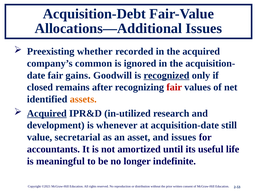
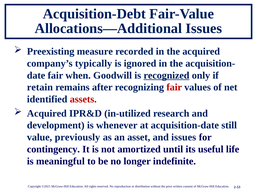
whether: whether -> measure (95, 52)
common: common -> typically (94, 64)
gains: gains -> when (78, 76)
closed: closed -> retain (40, 88)
assets colour: orange -> red (83, 100)
Acquired underline: present -> none (47, 114)
secretarial: secretarial -> previously (77, 138)
accountants: accountants -> contingency (53, 150)
